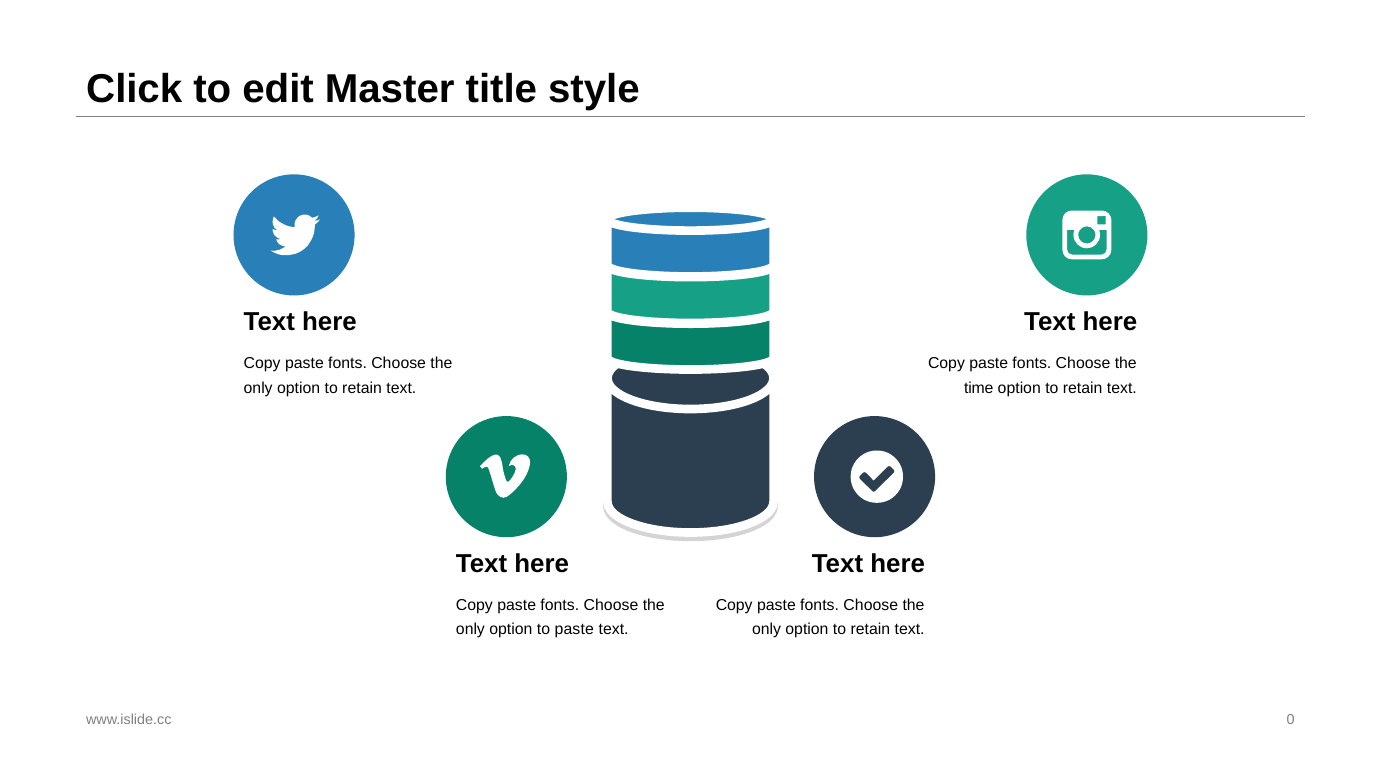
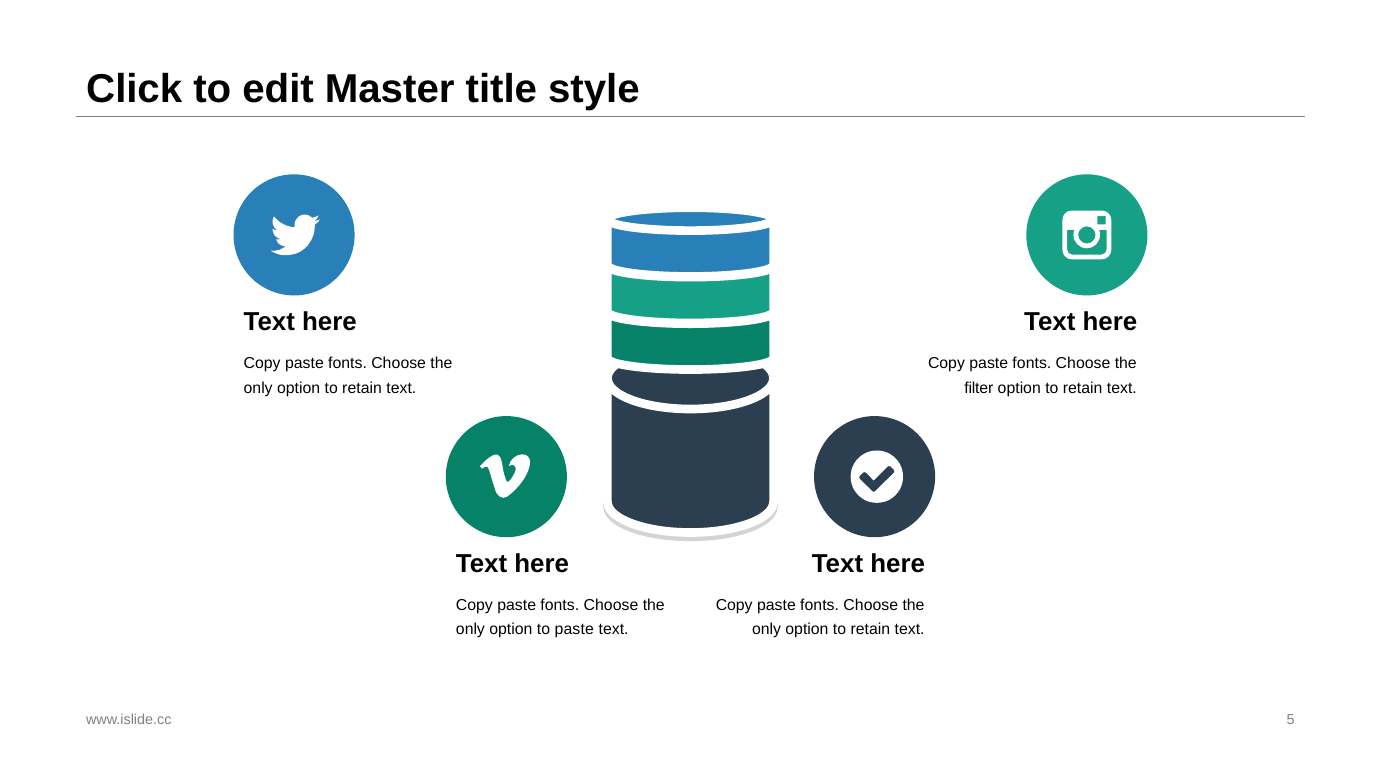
time: time -> filter (979, 388)
0: 0 -> 5 (1291, 720)
